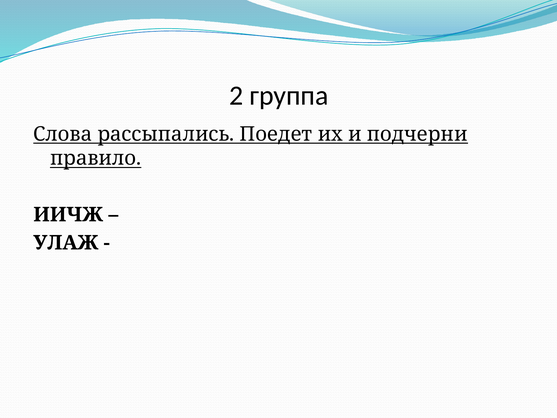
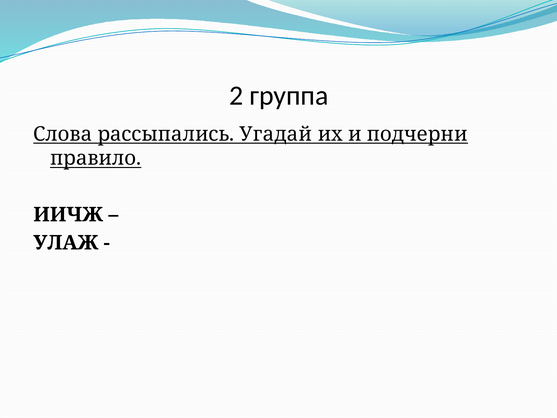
Поедет: Поедет -> Угадай (276, 134)
